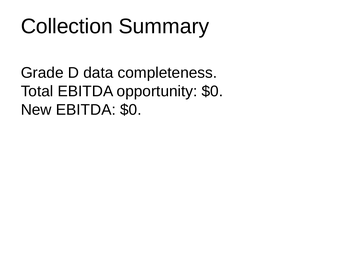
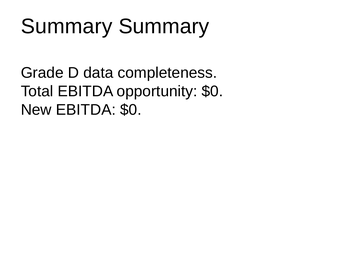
Collection: Collection -> Summary (67, 26)
